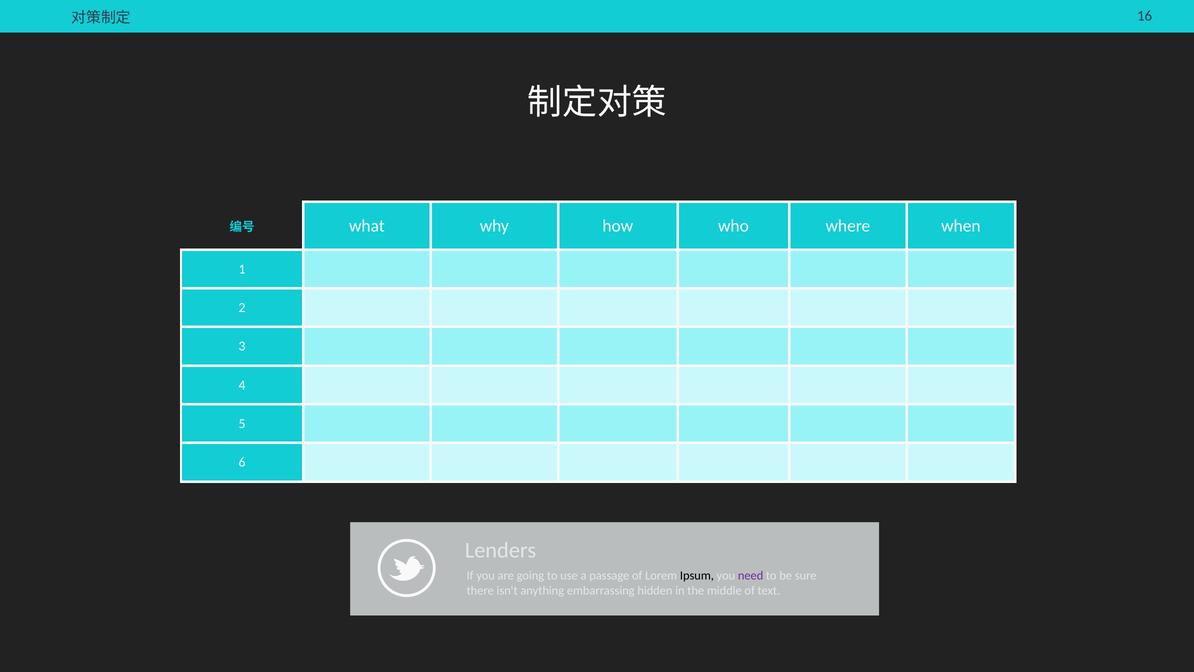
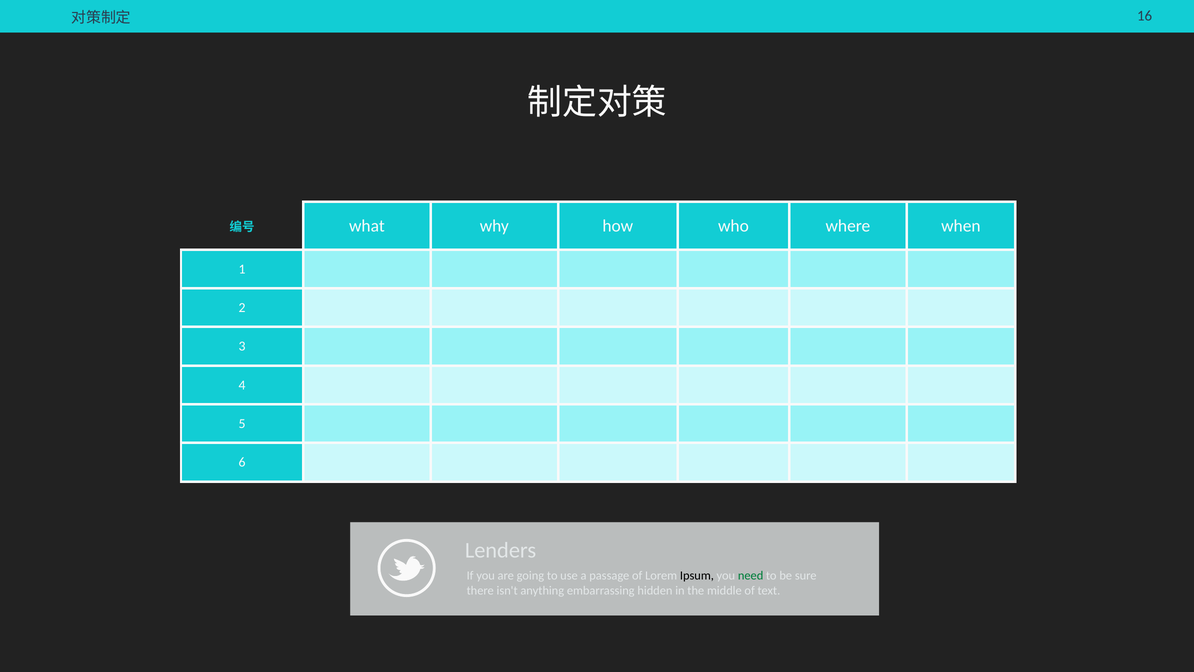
need colour: purple -> green (751, 575)
